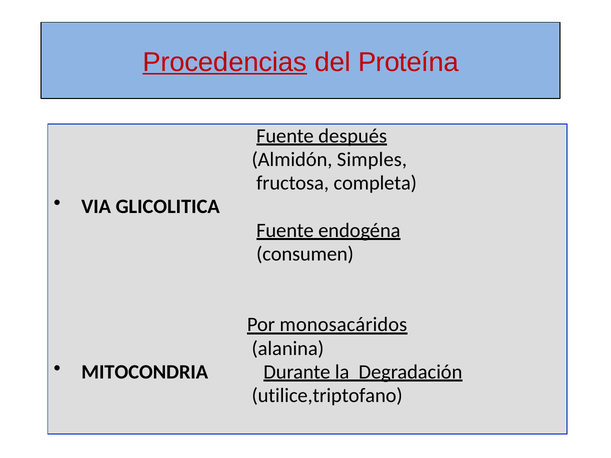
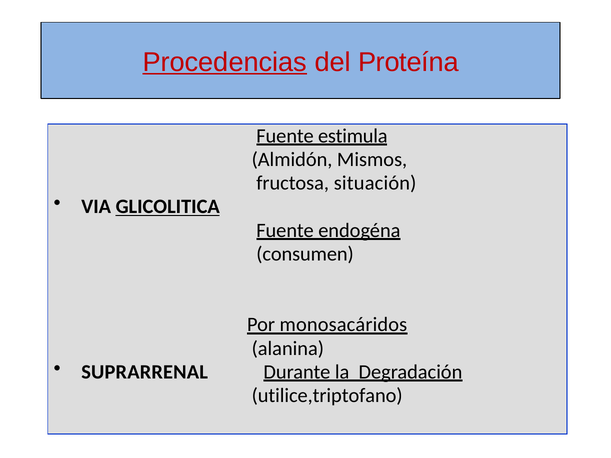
después: después -> estimula (353, 136)
Simples: Simples -> Mismos (372, 160)
completa: completa -> situación (375, 183)
GLICOLITICA underline: none -> present (168, 207)
MITOCONDRIA: MITOCONDRIA -> SUPRARRENAL (145, 372)
